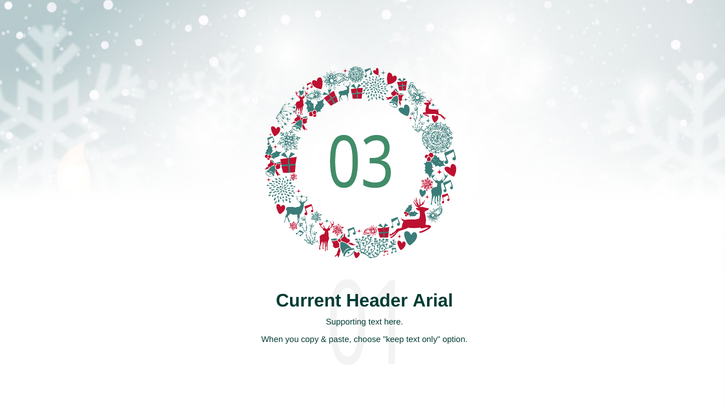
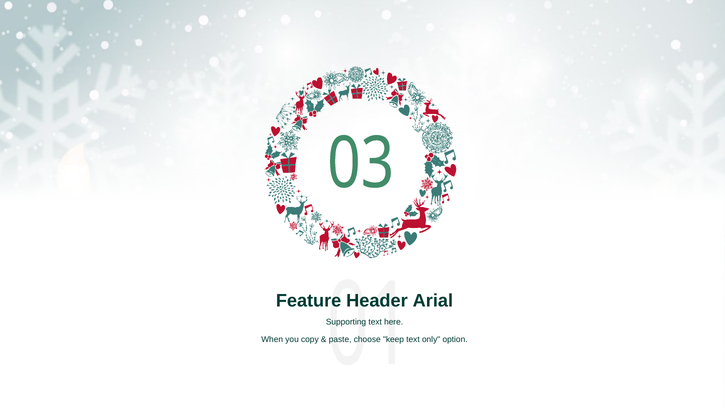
Current: Current -> Feature (309, 301)
